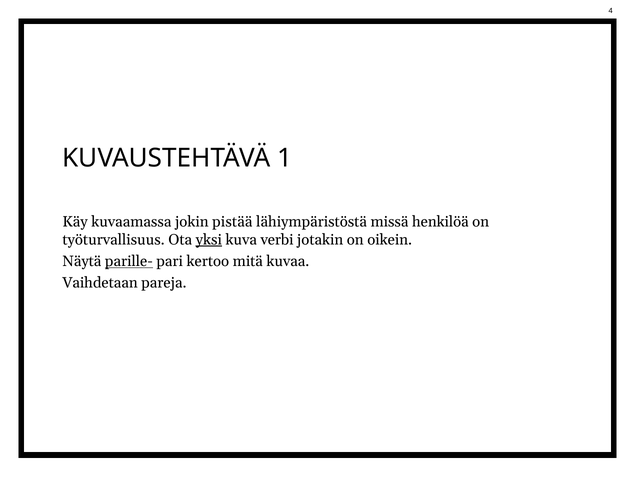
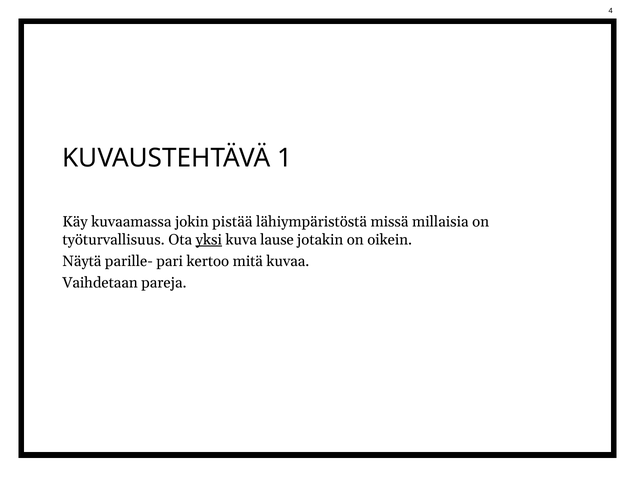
henkilöä: henkilöä -> millaisia (440, 222)
verbi: verbi -> lause (277, 240)
parille- underline: present -> none (129, 261)
